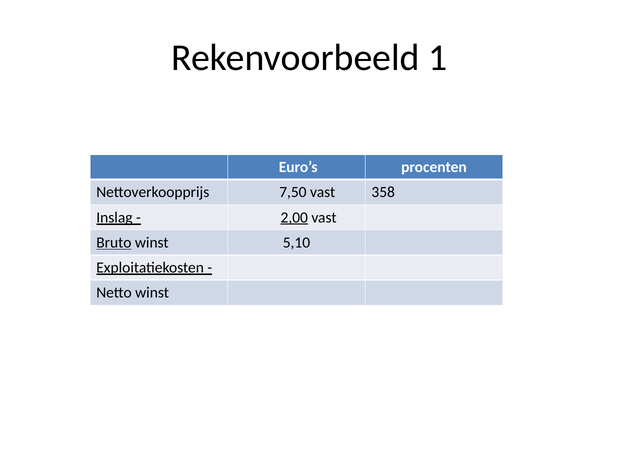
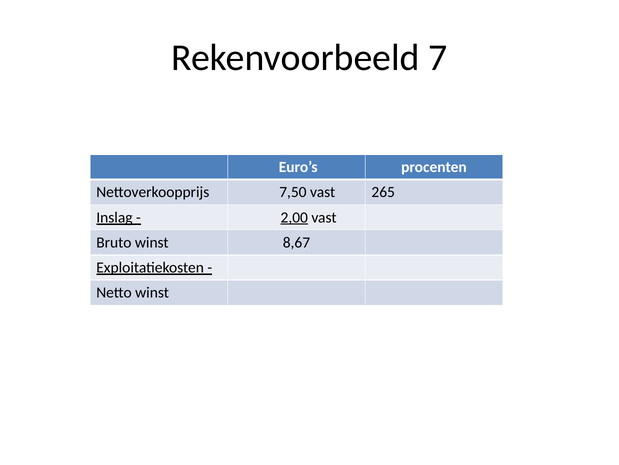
1: 1 -> 7 (438, 58)
358: 358 -> 265 (383, 192)
Bruto underline: present -> none (114, 242)
5,10: 5,10 -> 8,67 (296, 242)
